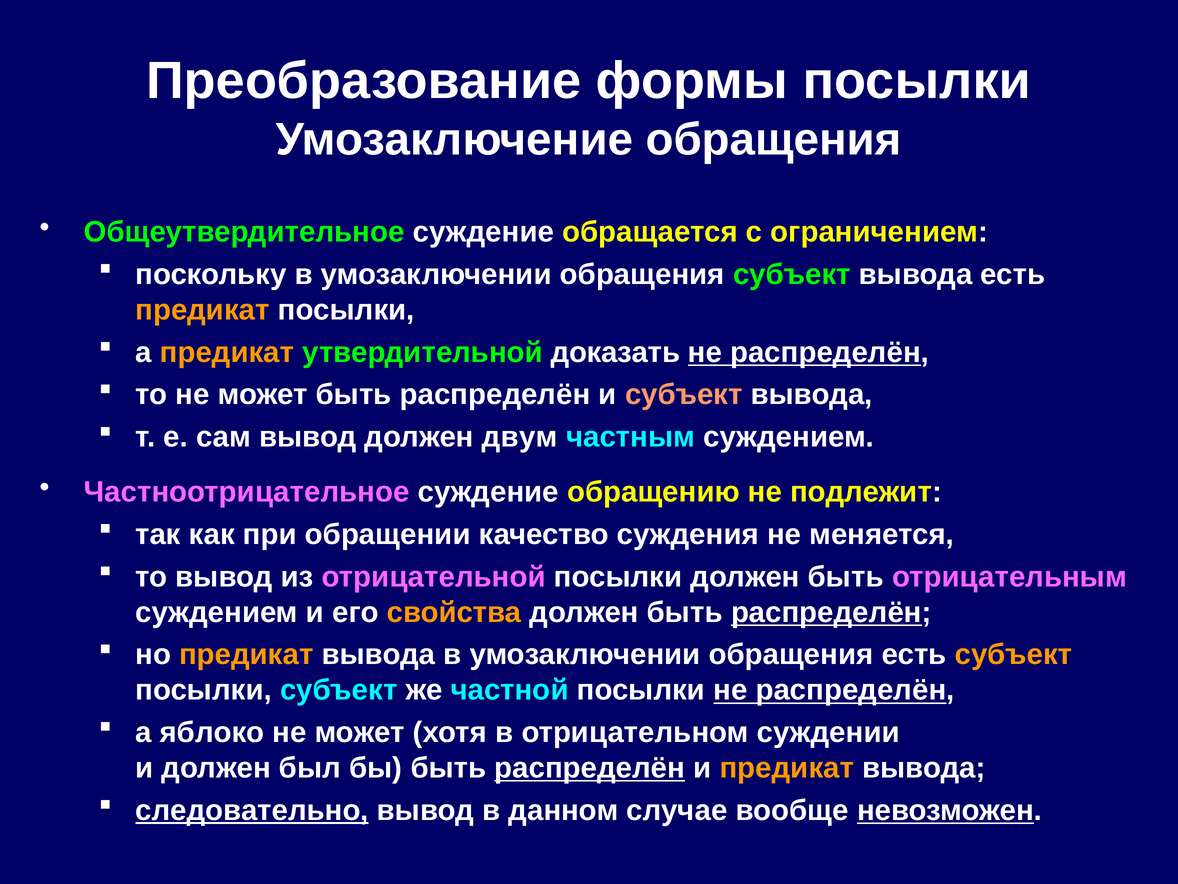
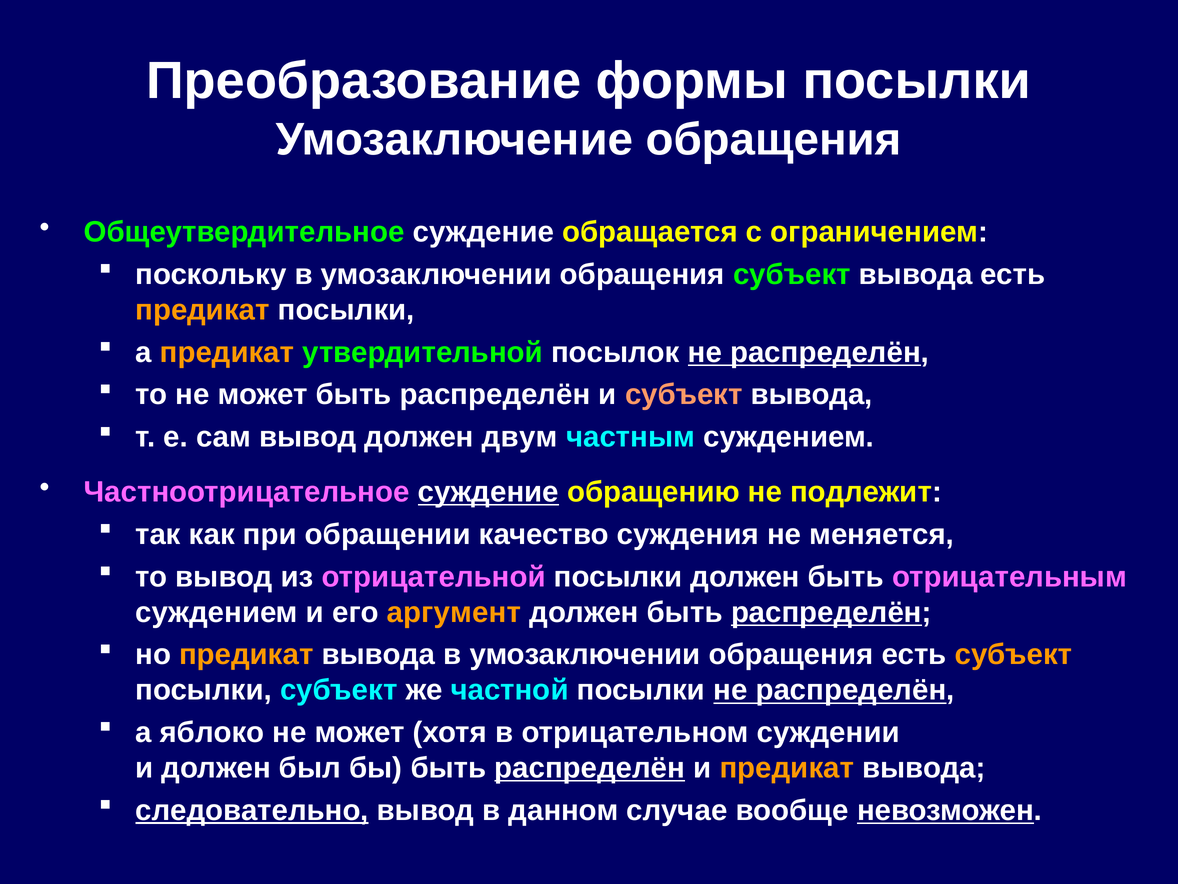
доказать: доказать -> посылок (615, 352)
суждение underline: none -> present (488, 492)
свойства: свойства -> аргумент (454, 612)
